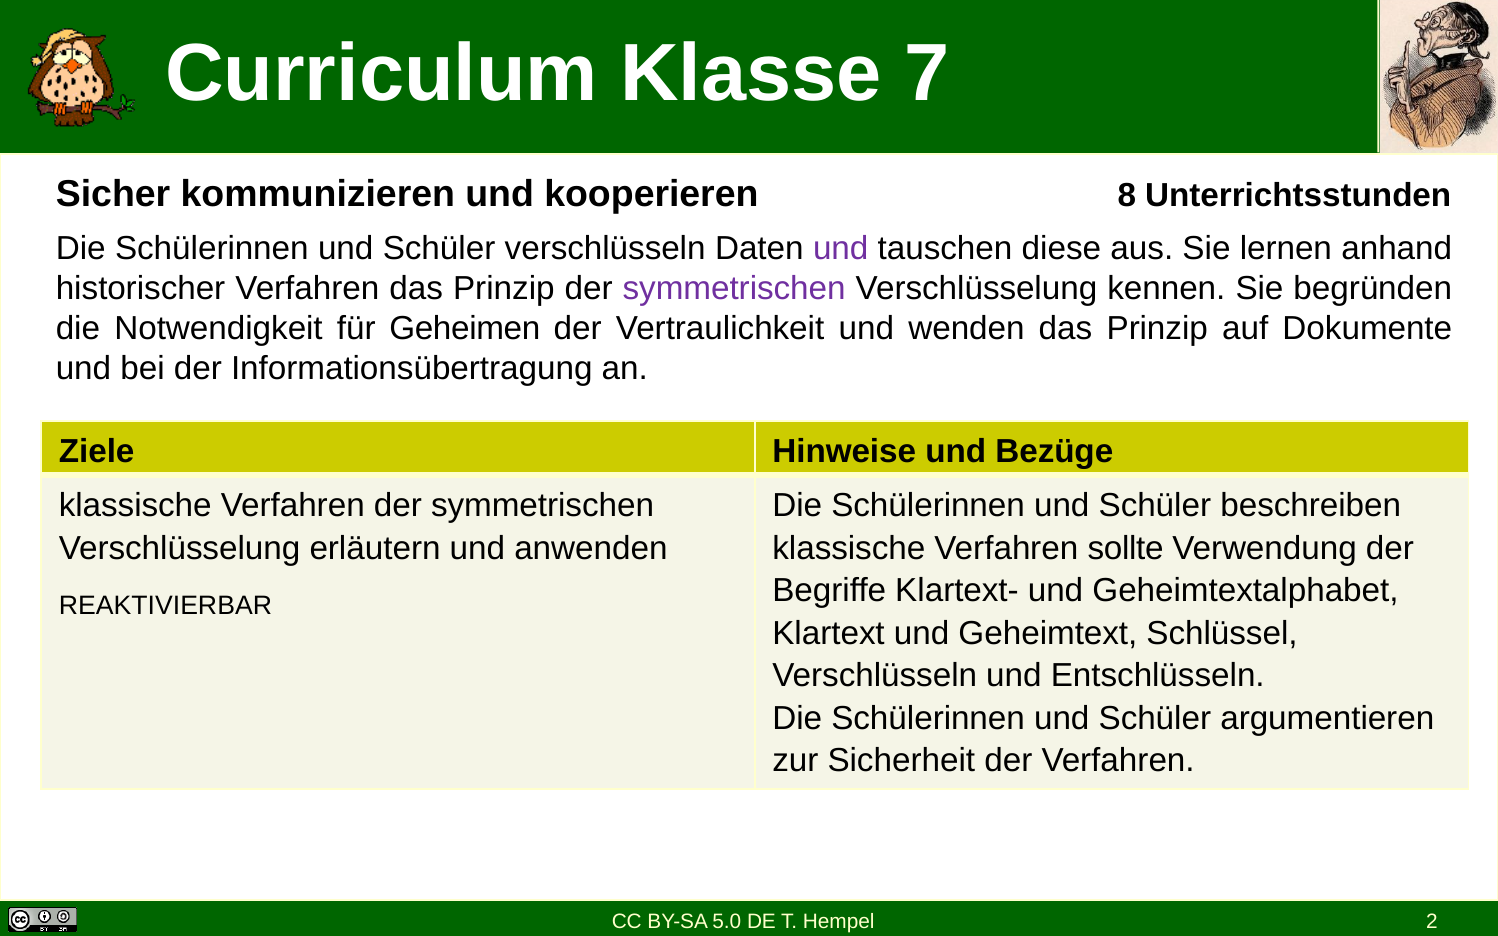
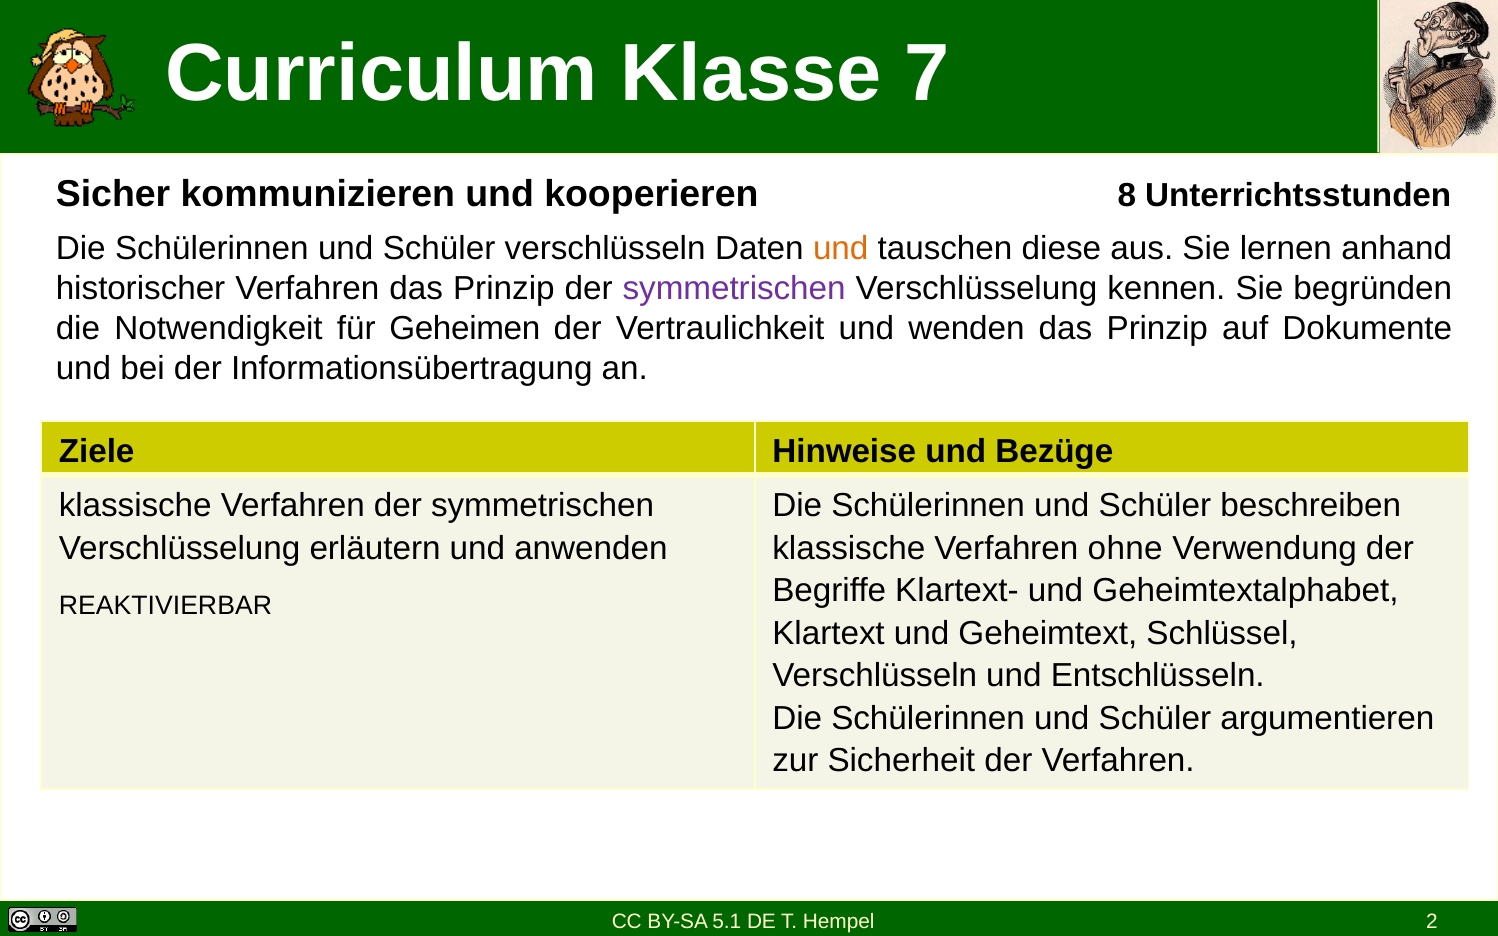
und colour: purple -> orange (841, 248)
sollte: sollte -> ohne (1125, 548)
5.0: 5.0 -> 5.1 (727, 922)
